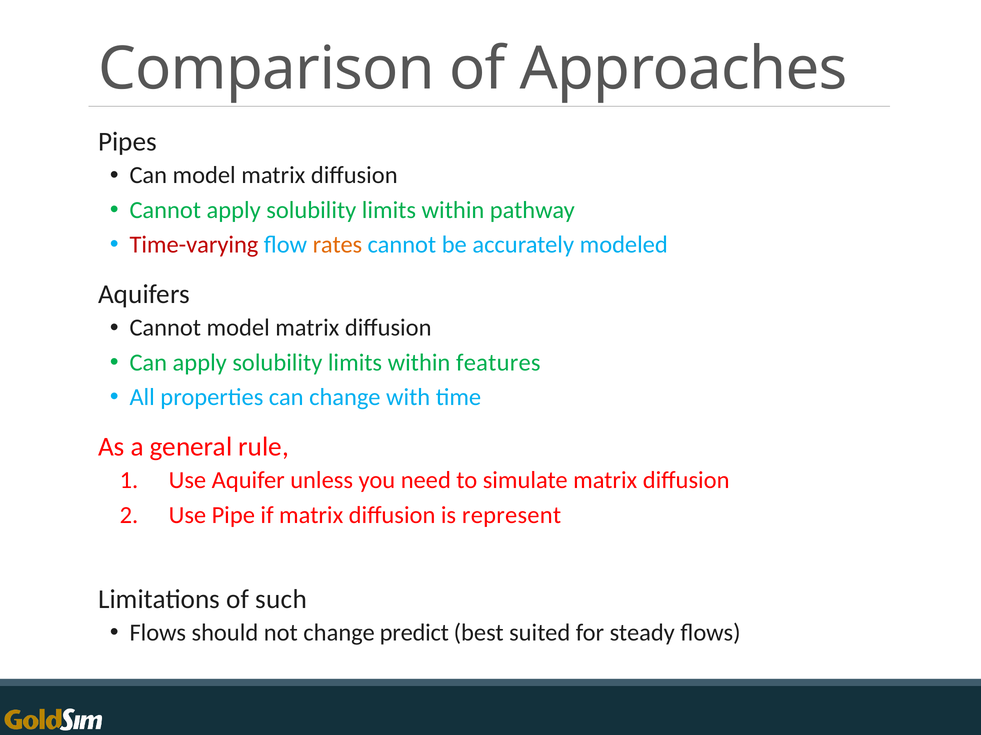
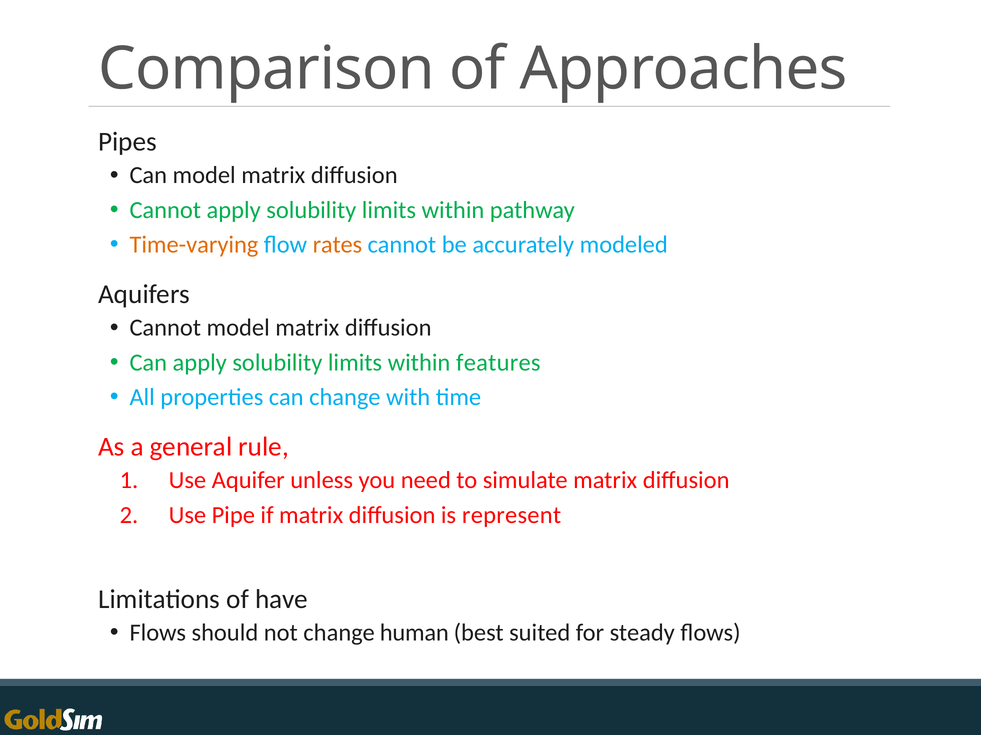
Time-varying colour: red -> orange (194, 245)
such: such -> have (281, 600)
predict: predict -> human (414, 633)
